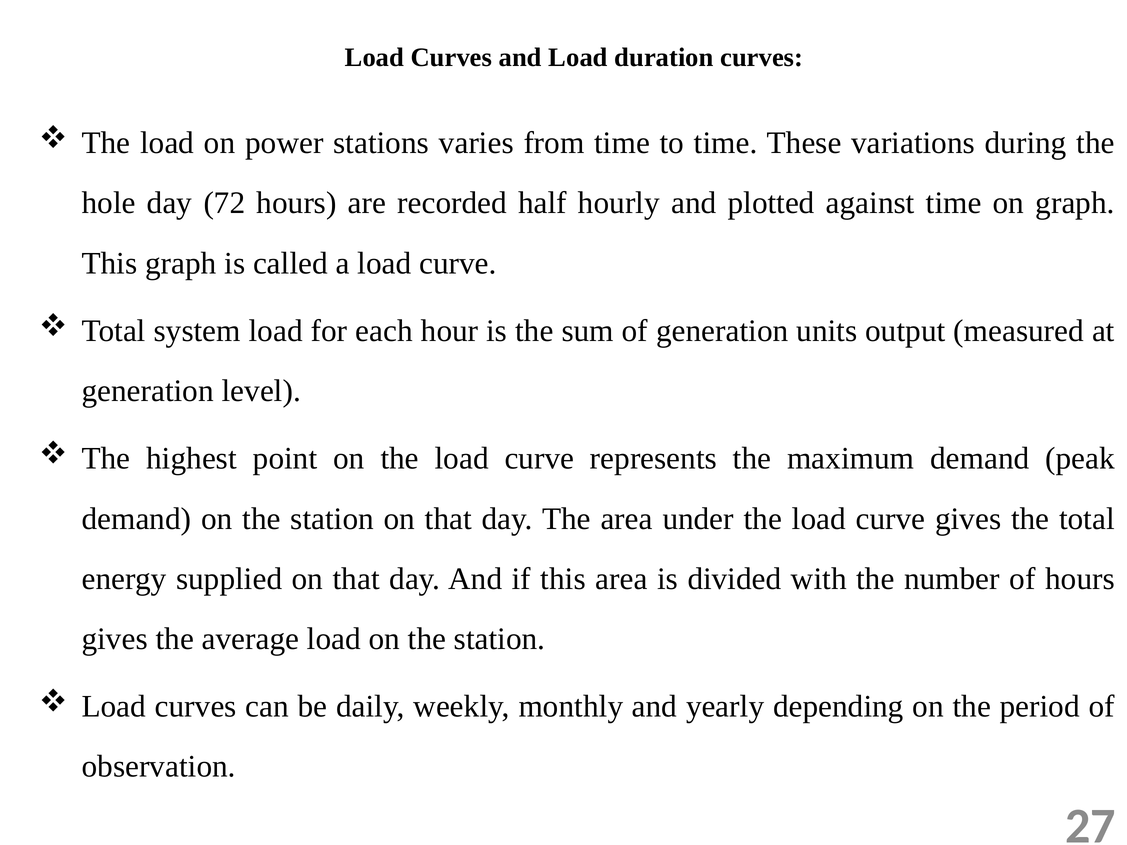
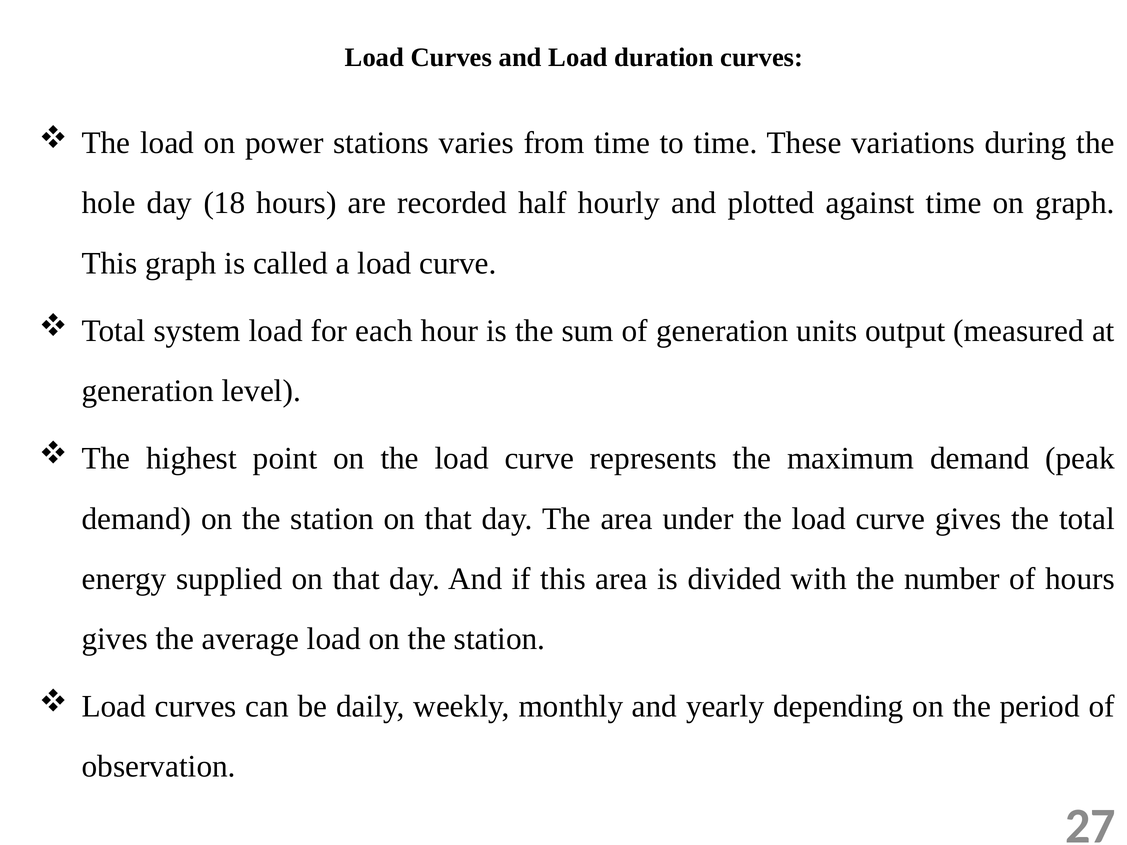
72: 72 -> 18 (224, 203)
